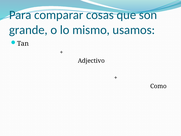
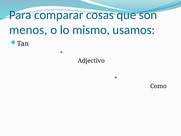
grande: grande -> menos (28, 30)
